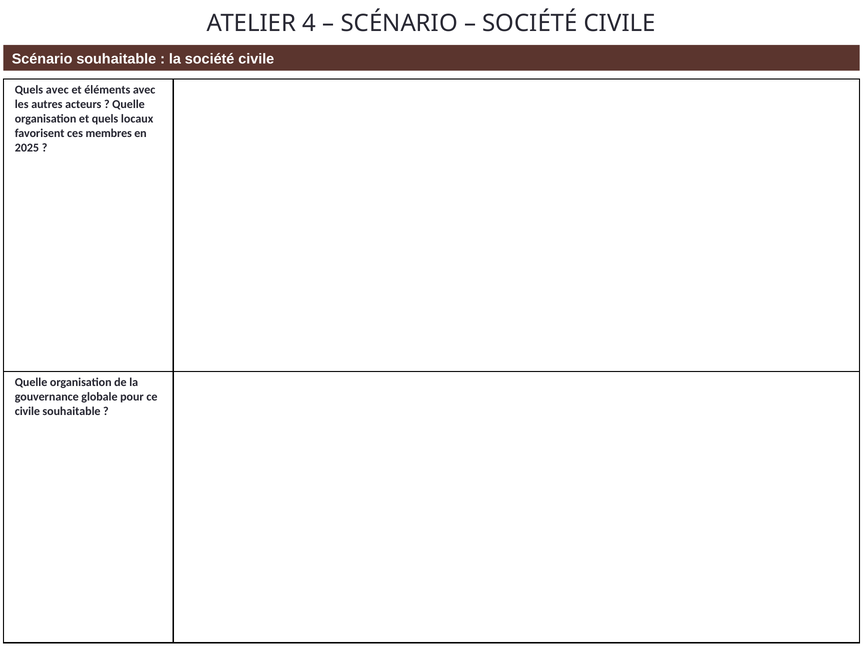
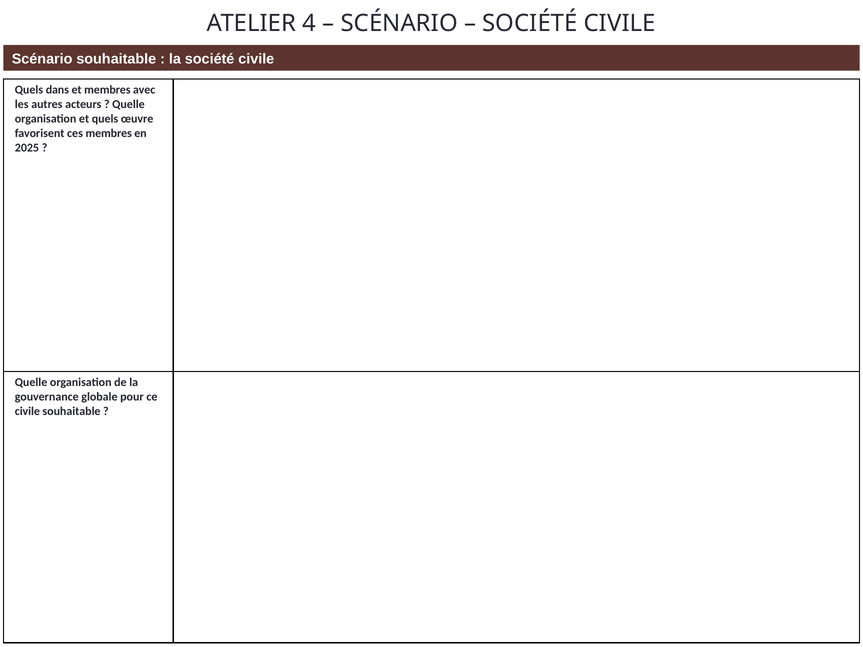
Quels avec: avec -> dans (57, 90)
et éléments: éléments -> membres (107, 90)
locaux: locaux -> œuvre (137, 119)
